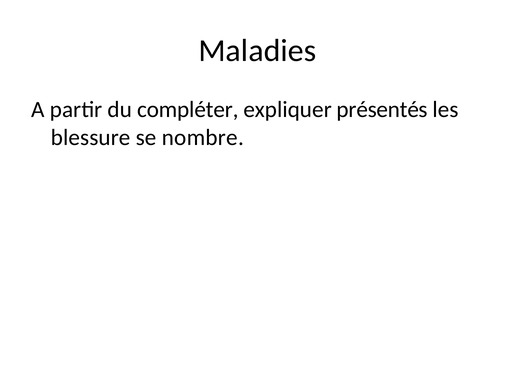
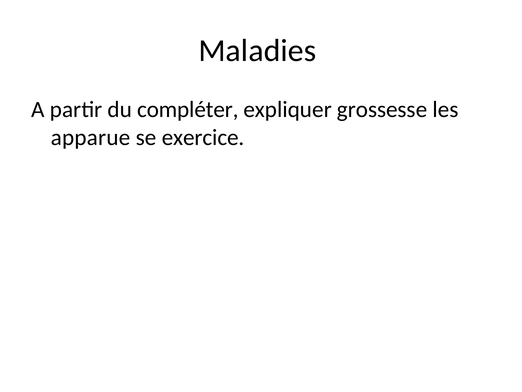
présentés: présentés -> grossesse (382, 110)
blessure: blessure -> apparue (91, 137)
nombre: nombre -> exercice (203, 137)
